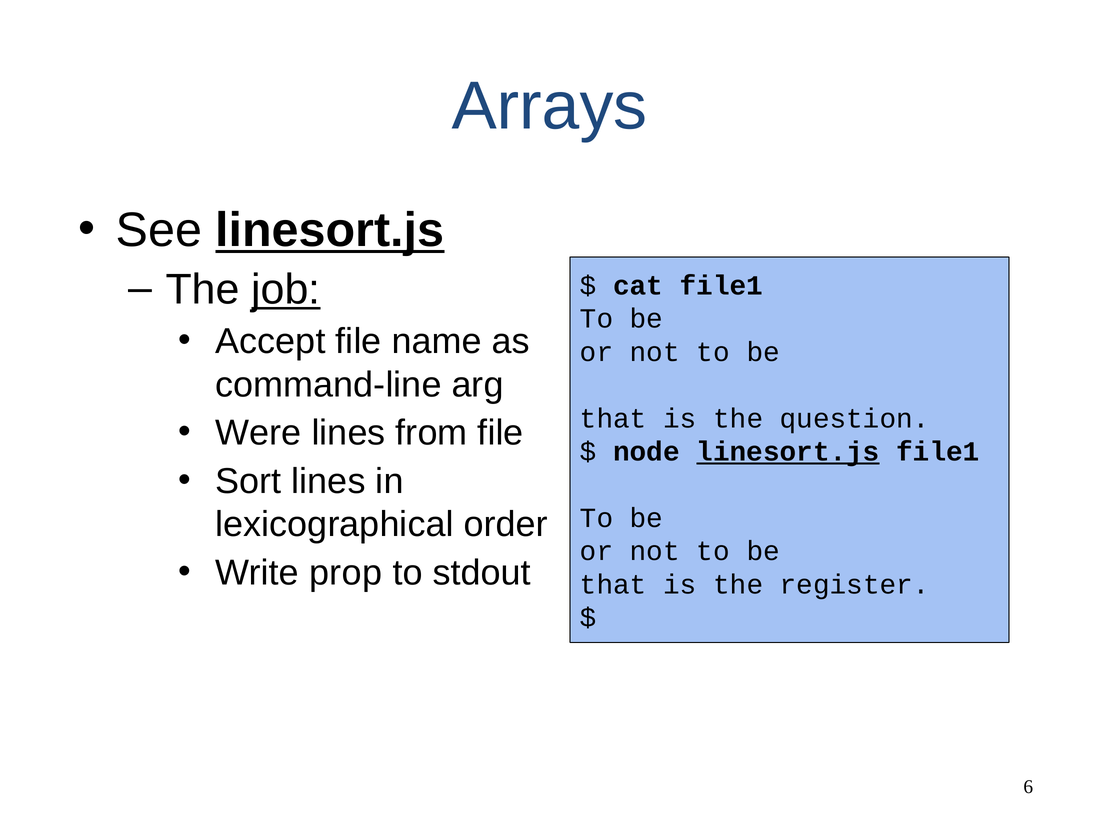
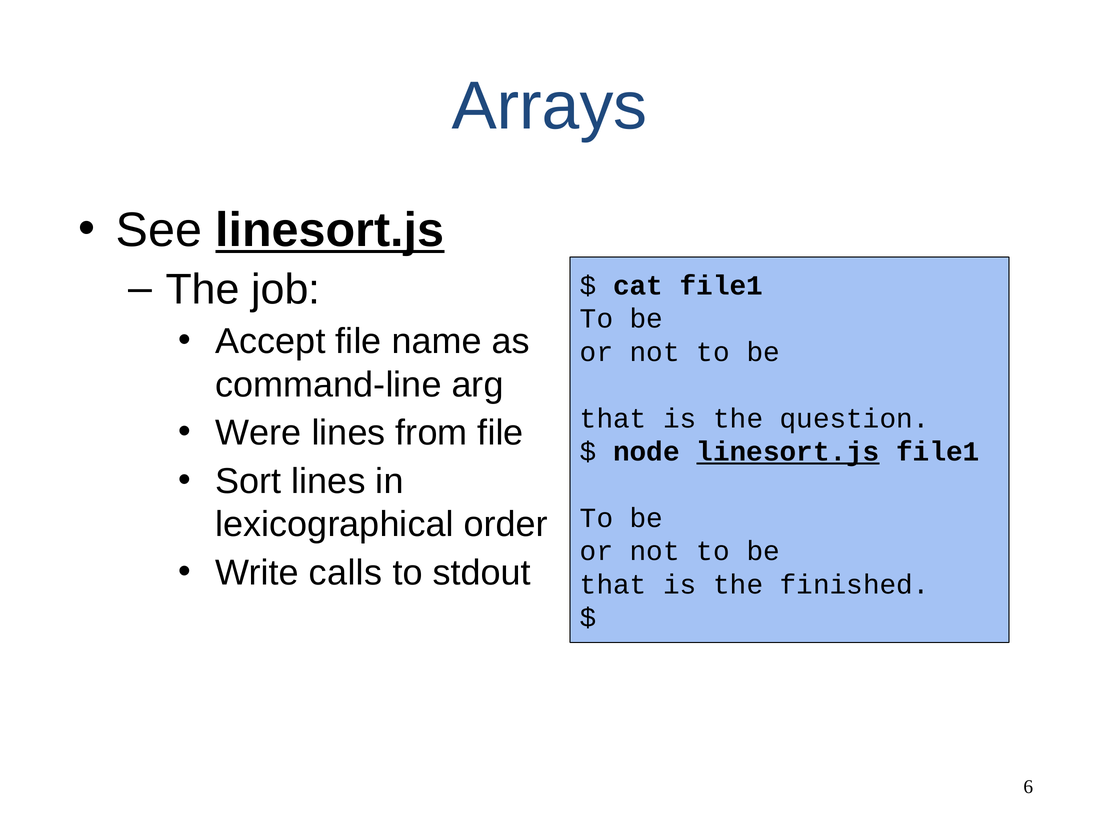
job underline: present -> none (286, 290)
prop: prop -> calls (346, 573)
register: register -> finished (855, 585)
